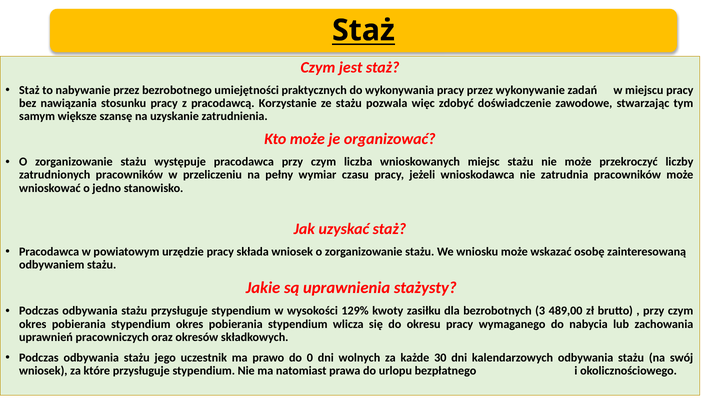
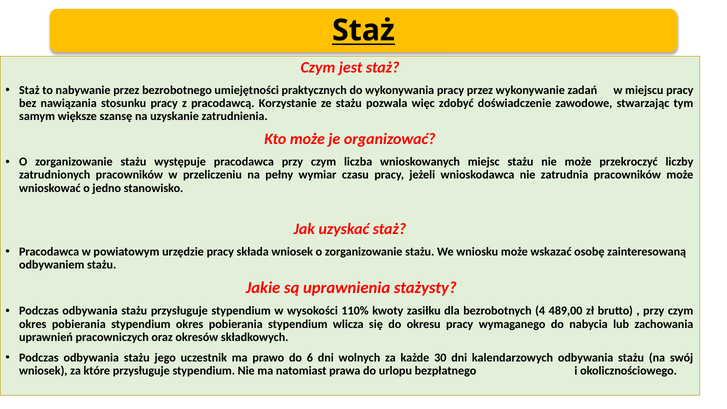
129%: 129% -> 110% (355, 311)
3: 3 -> 4 (540, 311)
0: 0 -> 6 (310, 358)
